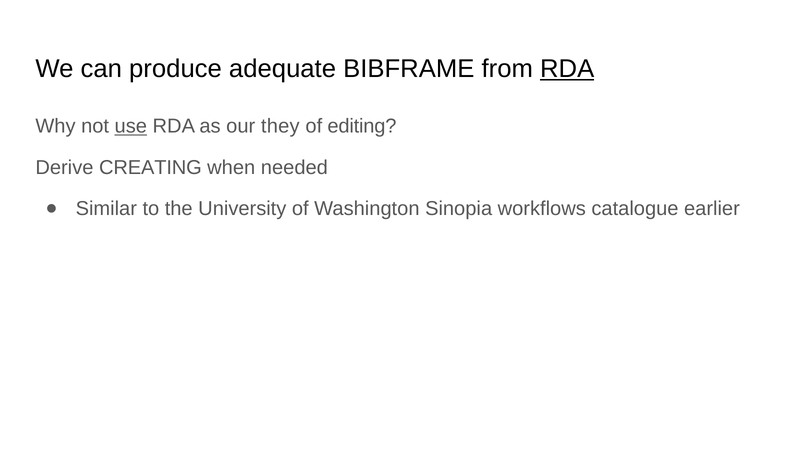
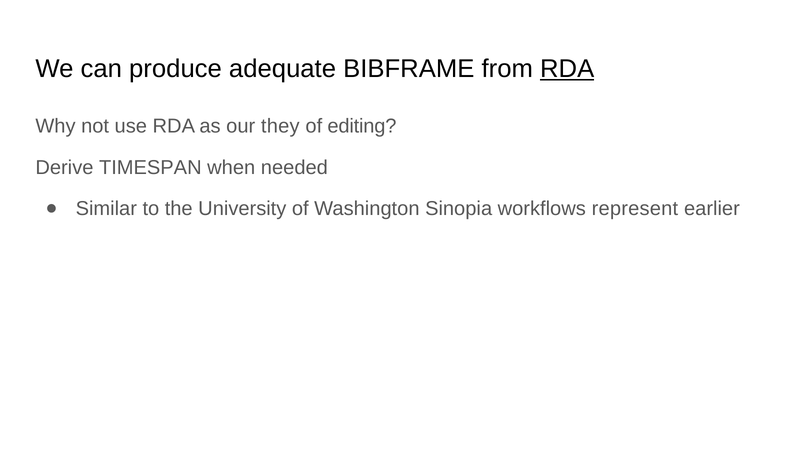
use underline: present -> none (131, 126)
CREATING: CREATING -> TIMESPAN (150, 168)
catalogue: catalogue -> represent (635, 209)
